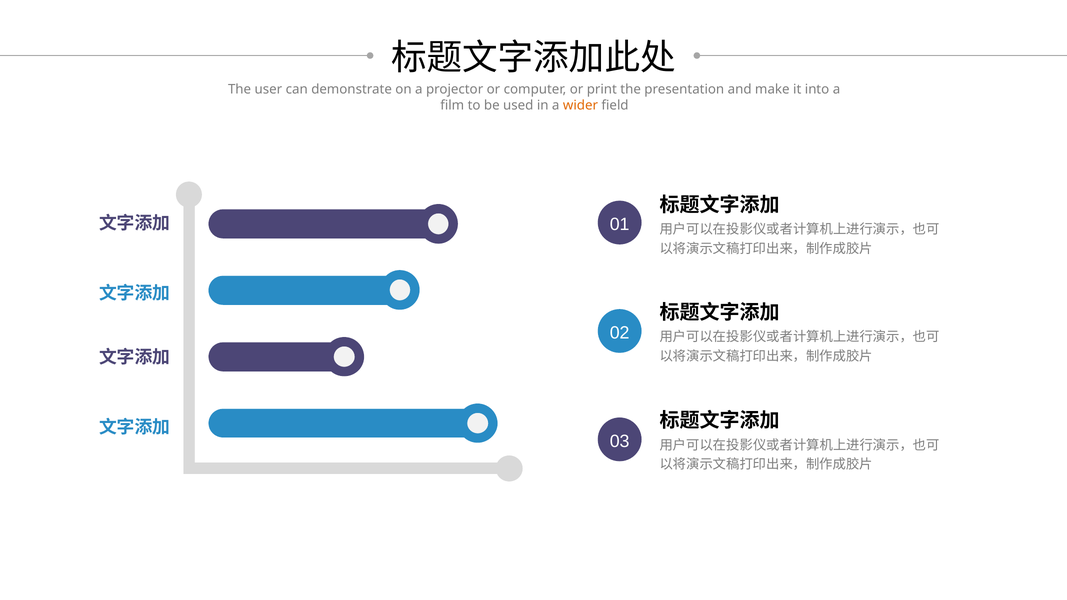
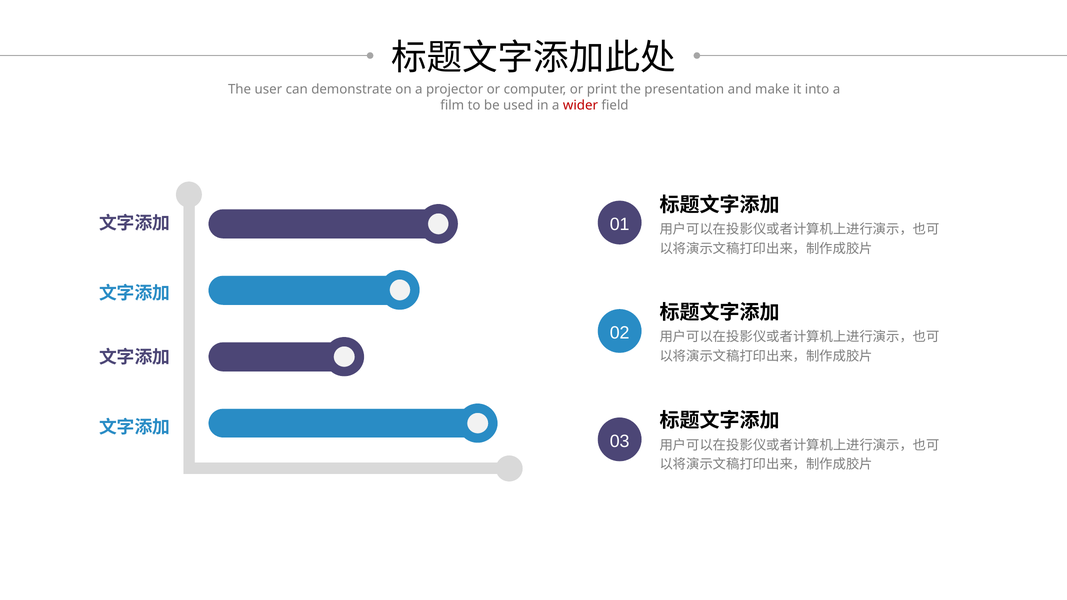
wider colour: orange -> red (581, 105)
